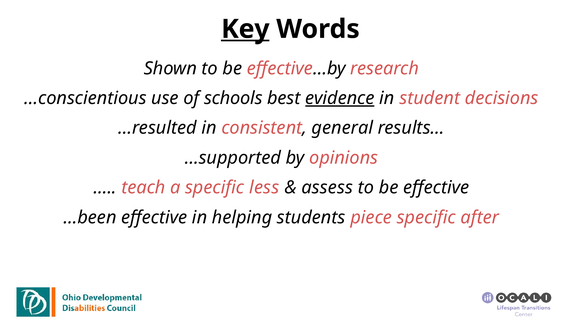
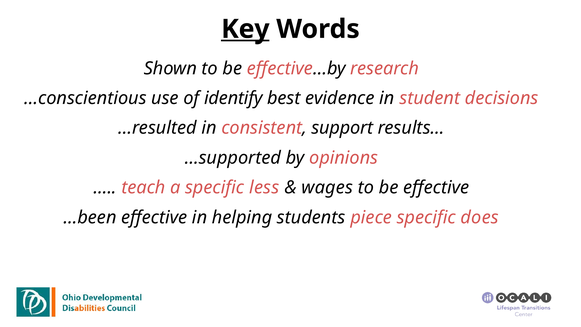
schools: schools -> identify (233, 98)
evidence underline: present -> none (340, 98)
general: general -> support (342, 128)
assess: assess -> wages (327, 187)
after: after -> does (480, 217)
